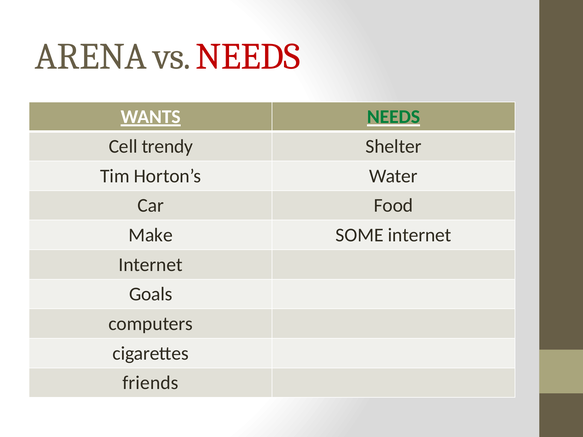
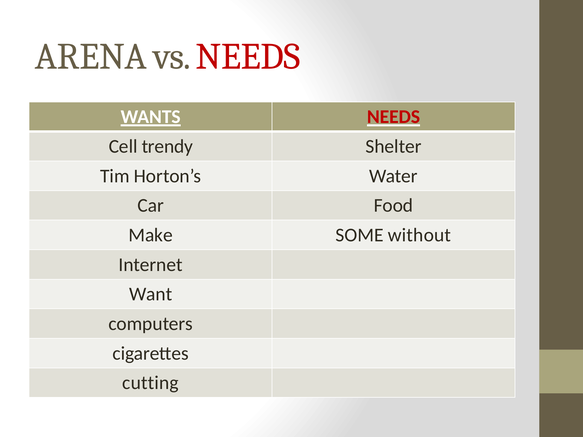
NEEDS colour: green -> red (393, 117)
SOME internet: internet -> without (419, 235)
Goals: Goals -> Want (151, 294)
friends: friends -> cutting (150, 383)
